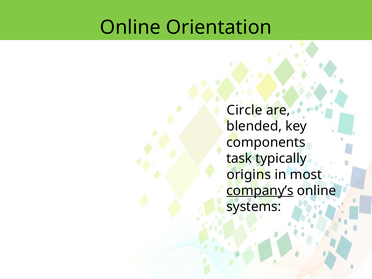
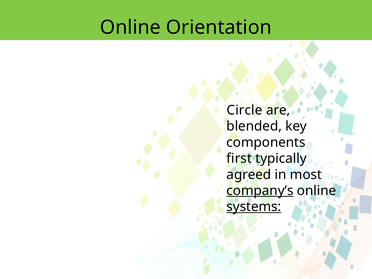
task: task -> first (239, 158)
origins: origins -> agreed (249, 175)
systems underline: none -> present (254, 207)
